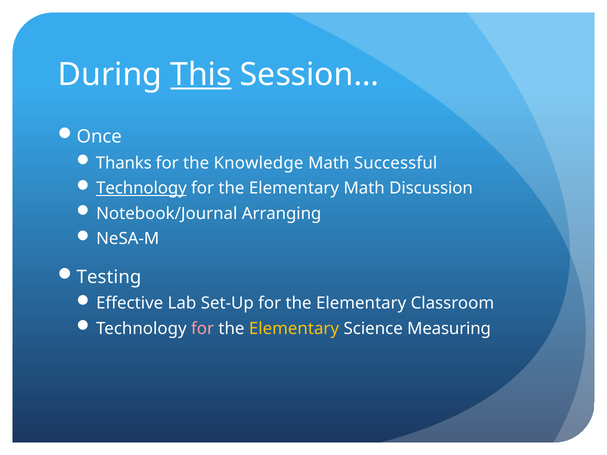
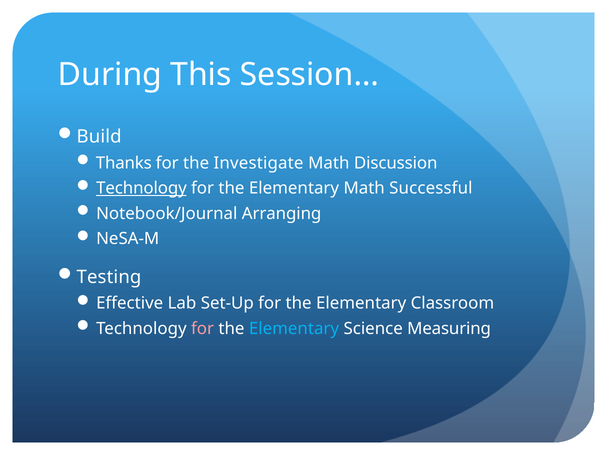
This underline: present -> none (201, 75)
Once: Once -> Build (99, 137)
Knowledge: Knowledge -> Investigate (259, 163)
Successful: Successful -> Discussion (396, 163)
Discussion: Discussion -> Successful (431, 188)
Elementary colour: yellow -> light blue (294, 329)
